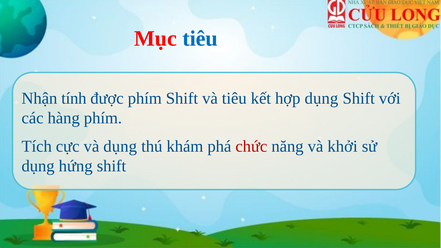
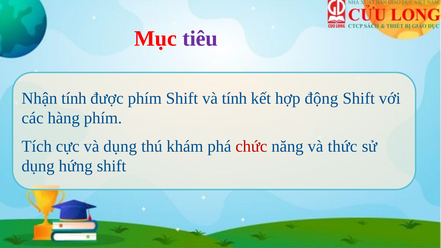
tiêu colour: blue -> purple (200, 39)
và tiêu: tiêu -> tính (234, 98)
hợp dụng: dụng -> động (321, 98)
khởi: khởi -> thức (342, 146)
